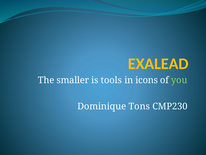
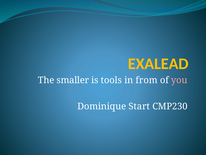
icons: icons -> from (147, 80)
you colour: light green -> pink (179, 80)
Tons: Tons -> Start (139, 106)
